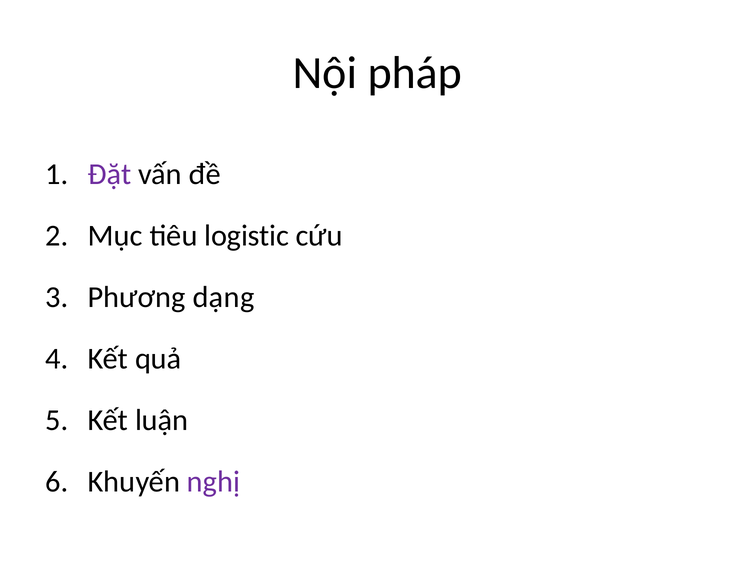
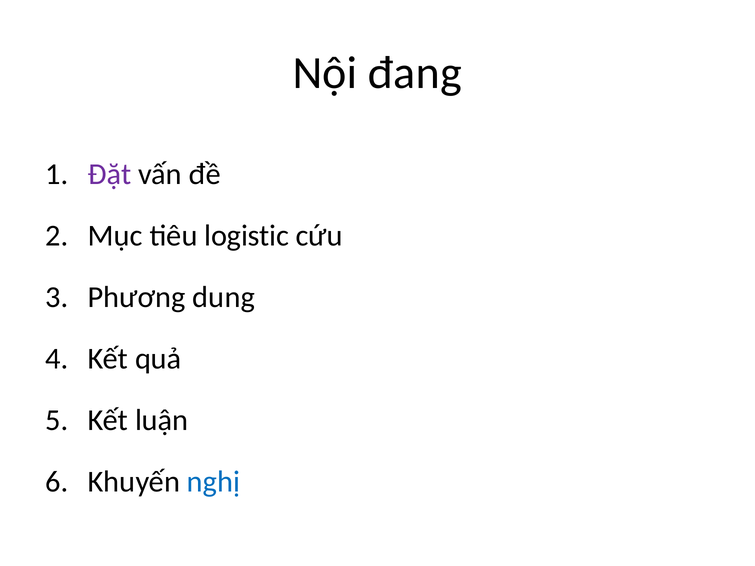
pháp: pháp -> đang (415, 73)
dạng: dạng -> dung (224, 297)
nghị colour: purple -> blue (213, 482)
